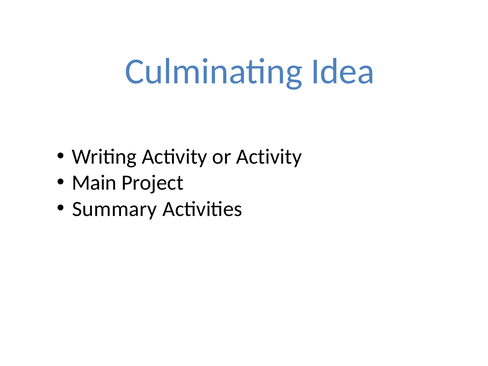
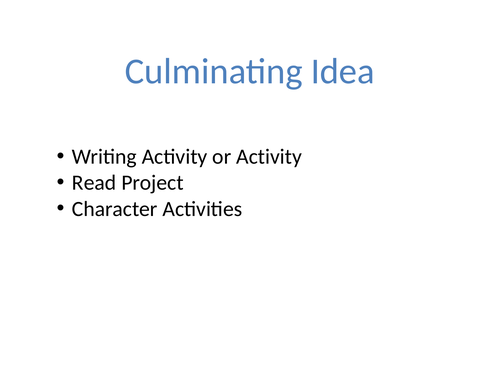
Main: Main -> Read (94, 183)
Summary: Summary -> Character (115, 209)
